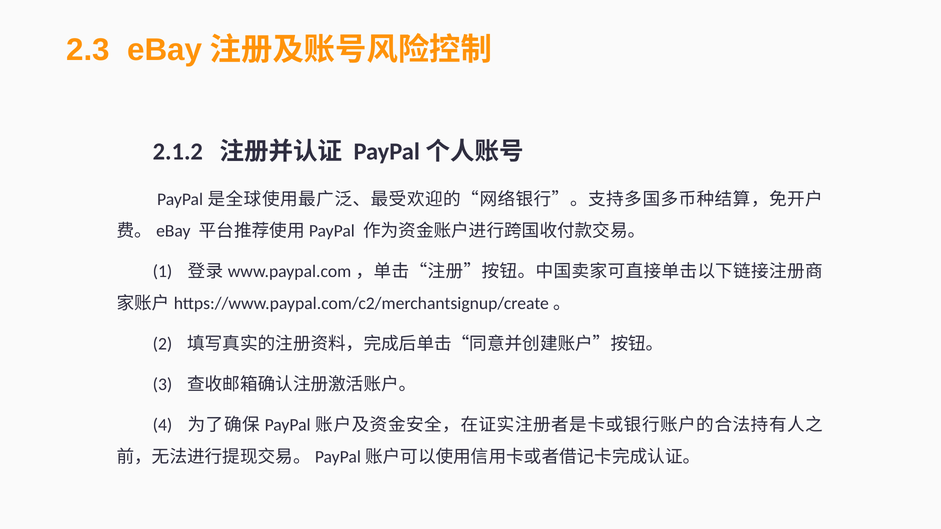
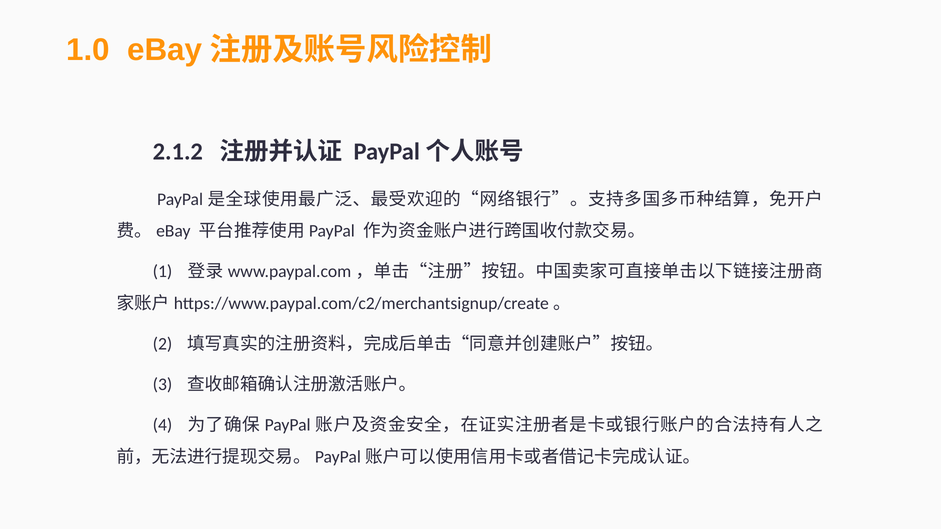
2.3: 2.3 -> 1.0 (88, 50)
